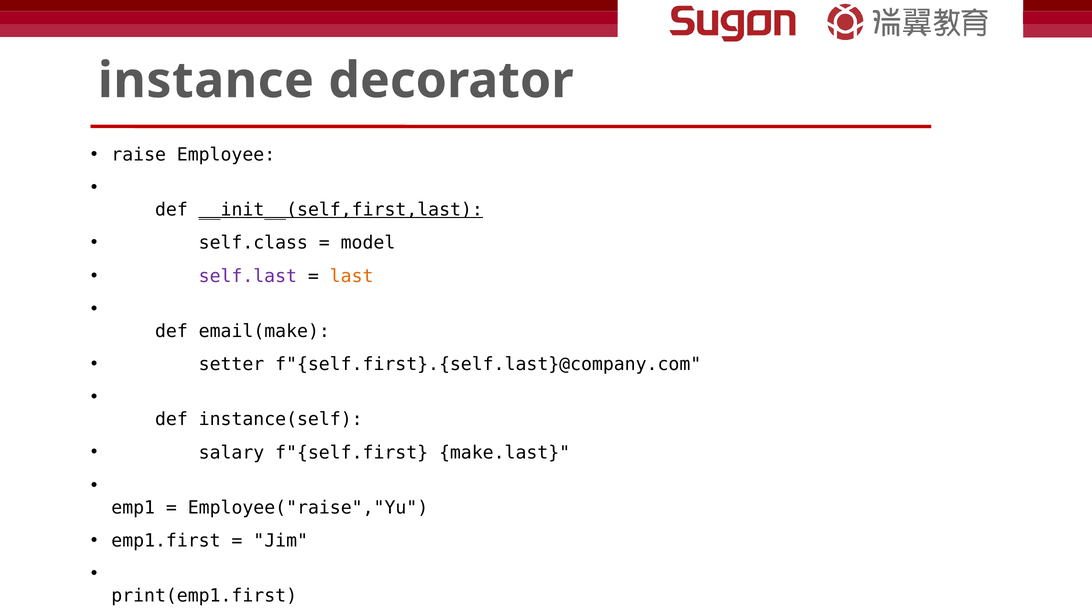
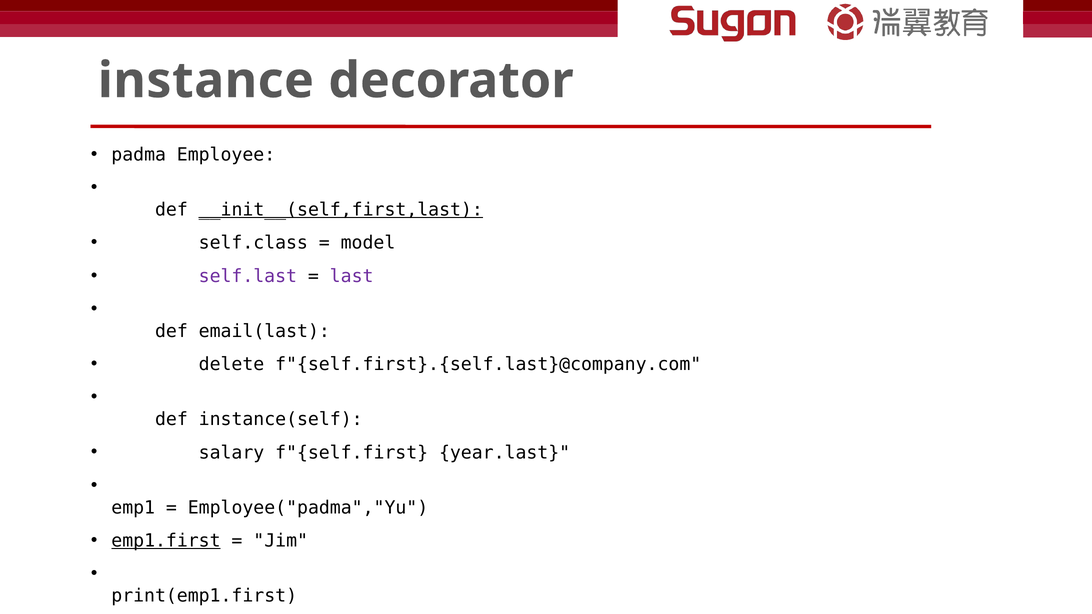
raise: raise -> padma (139, 155)
last colour: orange -> purple (352, 276)
email(make: email(make -> email(last (264, 331)
setter: setter -> delete (231, 364)
make.last: make.last -> year.last (505, 453)
Employee("raise","Yu: Employee("raise","Yu -> Employee("padma","Yu (308, 508)
emp1.first underline: none -> present (166, 541)
